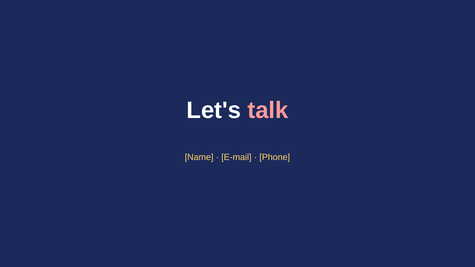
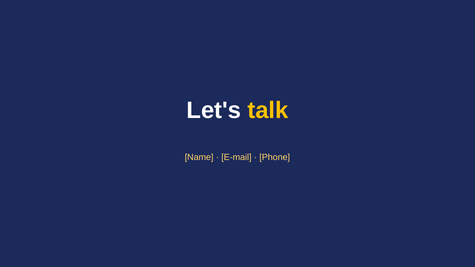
talk colour: pink -> yellow (268, 110)
